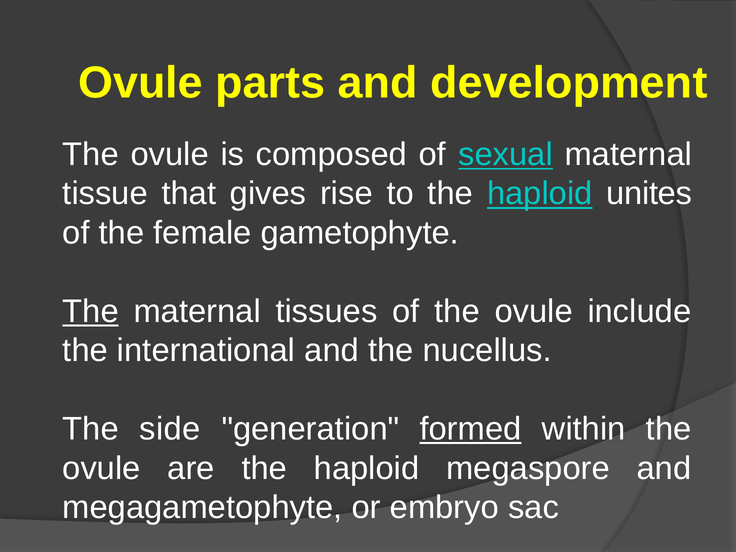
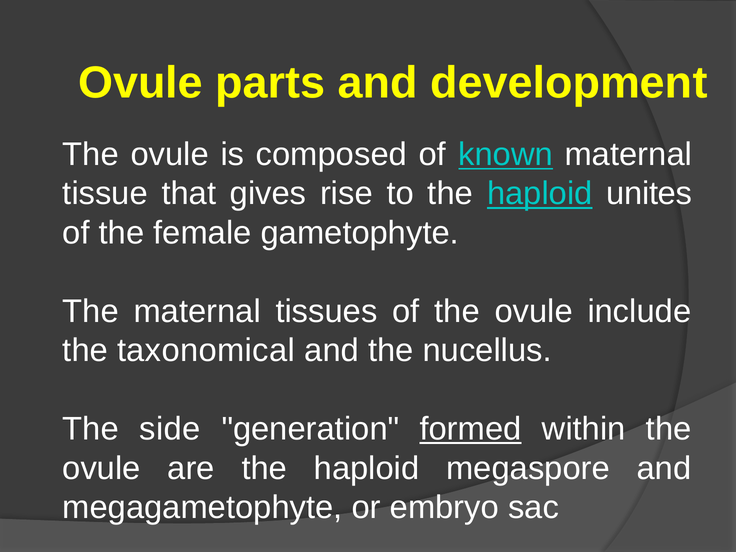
sexual: sexual -> known (506, 154)
The underline: present -> none (91, 311)
international: international -> taxonomical (206, 351)
